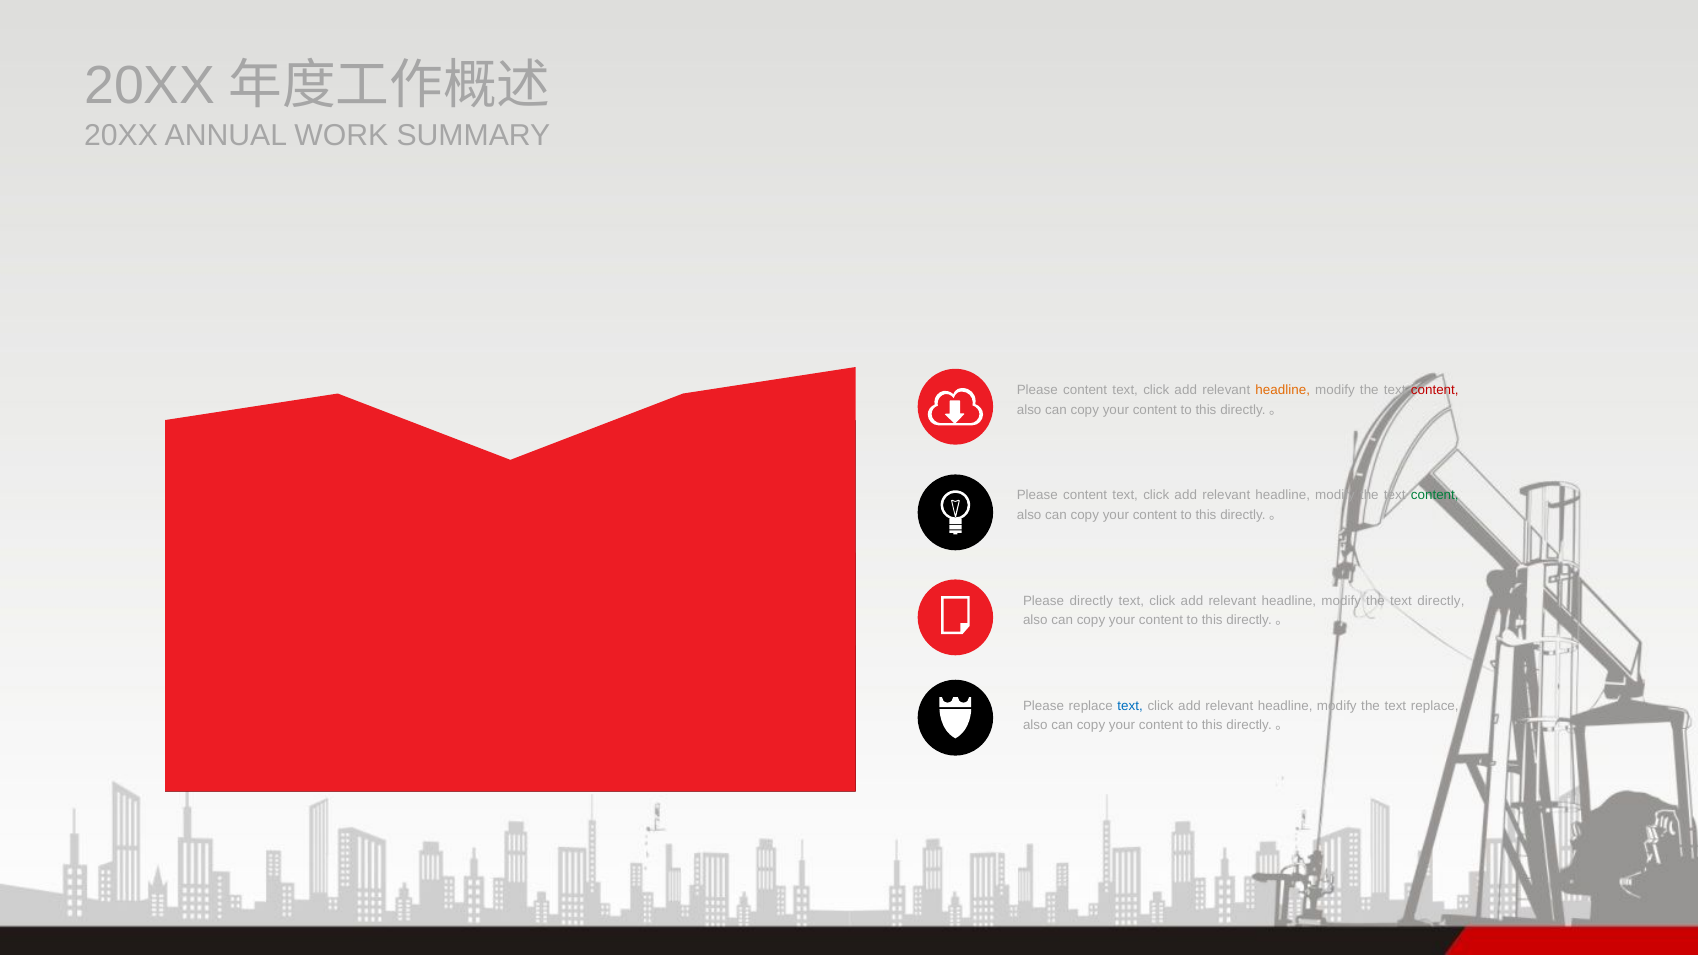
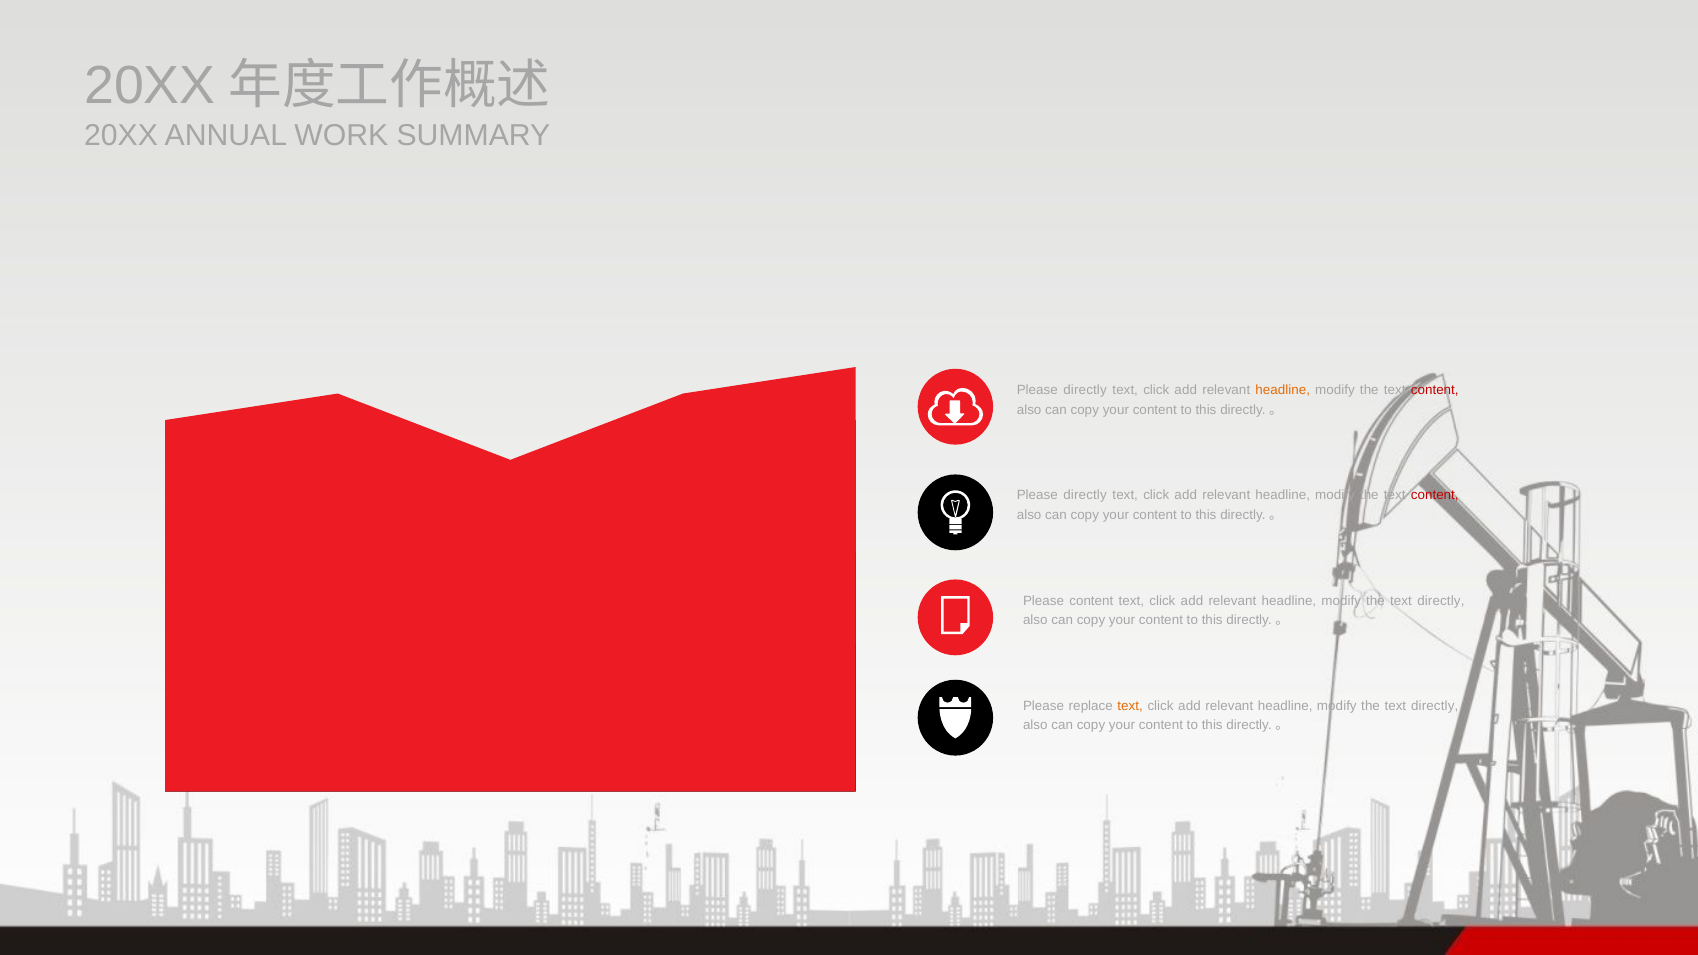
content: content -> directly (1085, 390)
content: content -> directly (1085, 496)
content colour: green -> red (1435, 496)
Please directly: directly -> content (1091, 601)
text colour: blue -> orange (1130, 706)
replace: replace -> directly (1435, 706)
